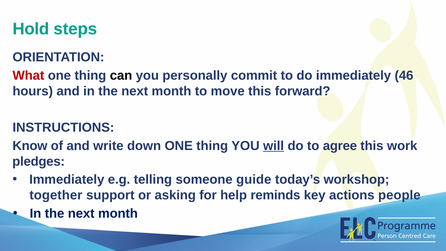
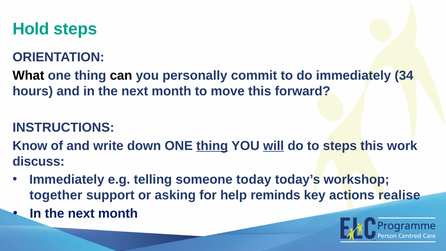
What colour: red -> black (28, 75)
46: 46 -> 34 (404, 75)
thing underline: none -> present (212, 146)
to agree: agree -> steps (340, 146)
pledges: pledges -> discuss (39, 161)
guide: guide -> today (254, 180)
people: people -> realise (399, 195)
